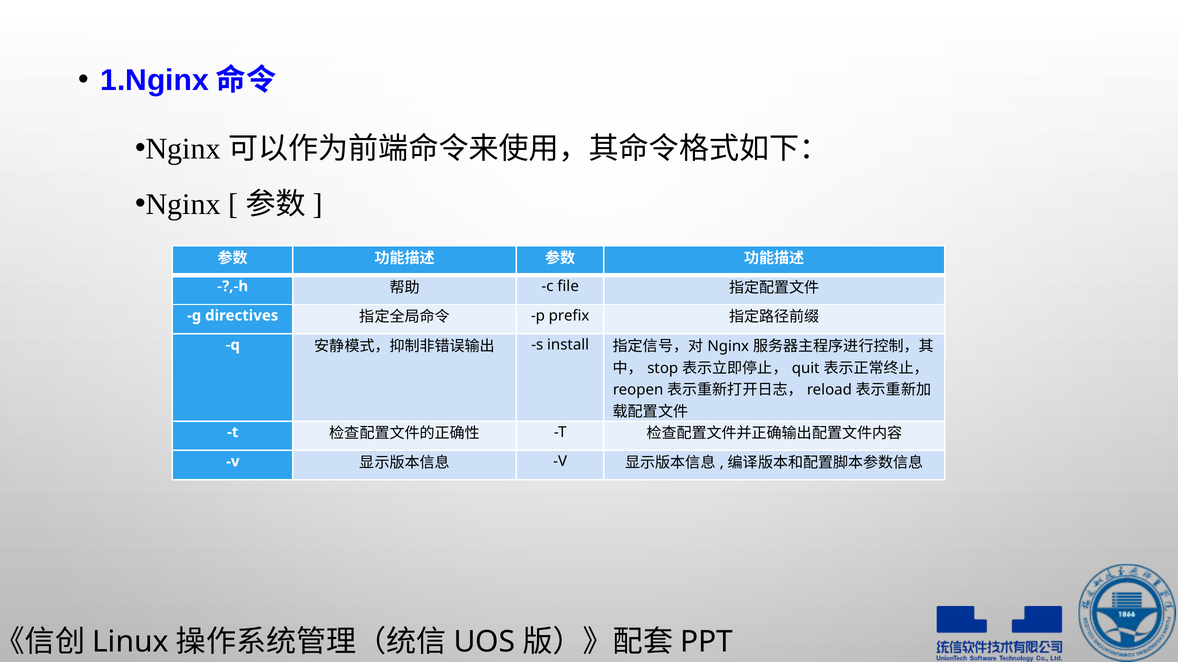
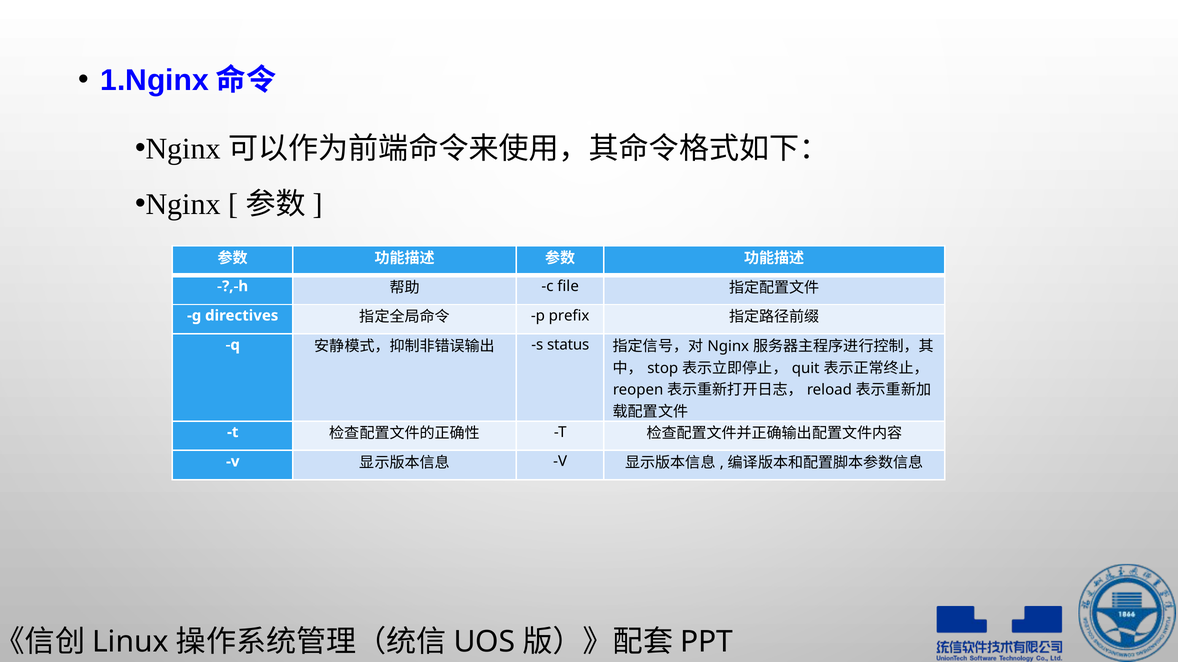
install: install -> status (568, 345)
